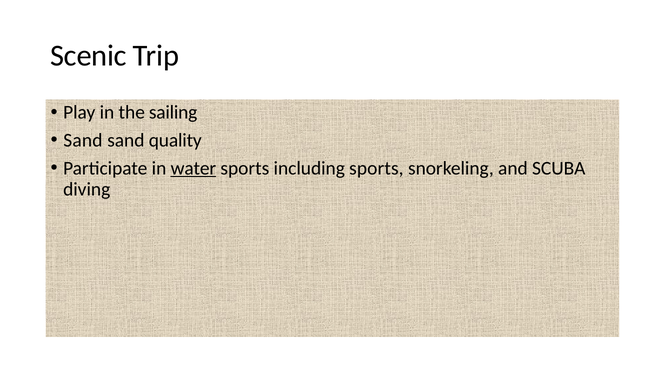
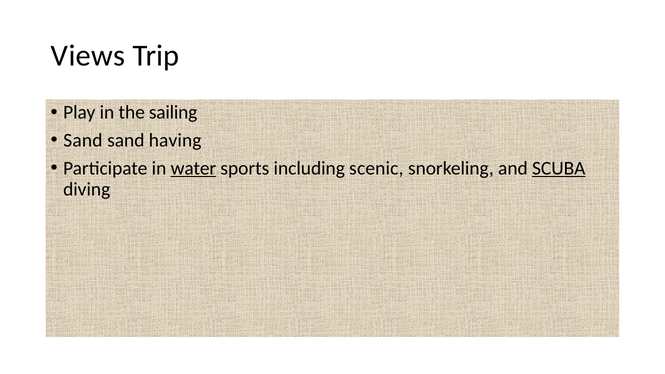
Scenic: Scenic -> Views (88, 56)
quality: quality -> having (175, 140)
including sports: sports -> scenic (376, 168)
SCUBA underline: none -> present (559, 168)
